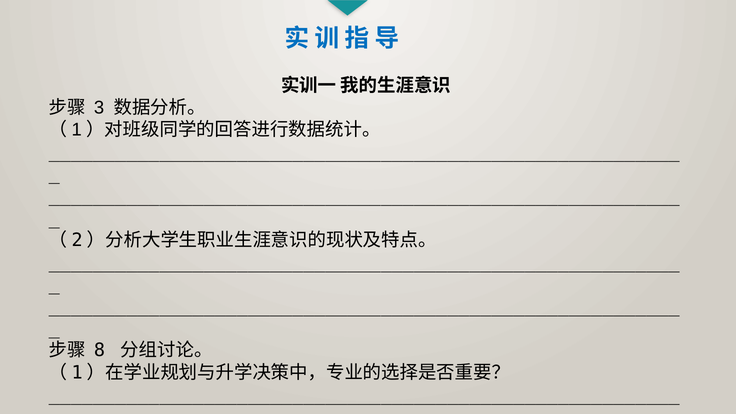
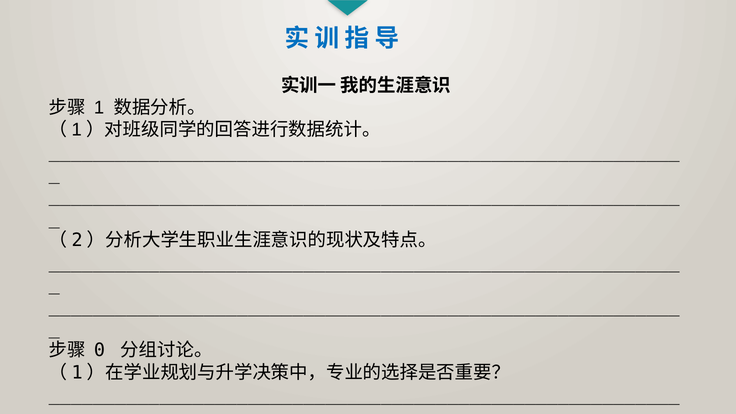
3: 3 -> 1 (99, 108)
8: 8 -> 0 (99, 350)
